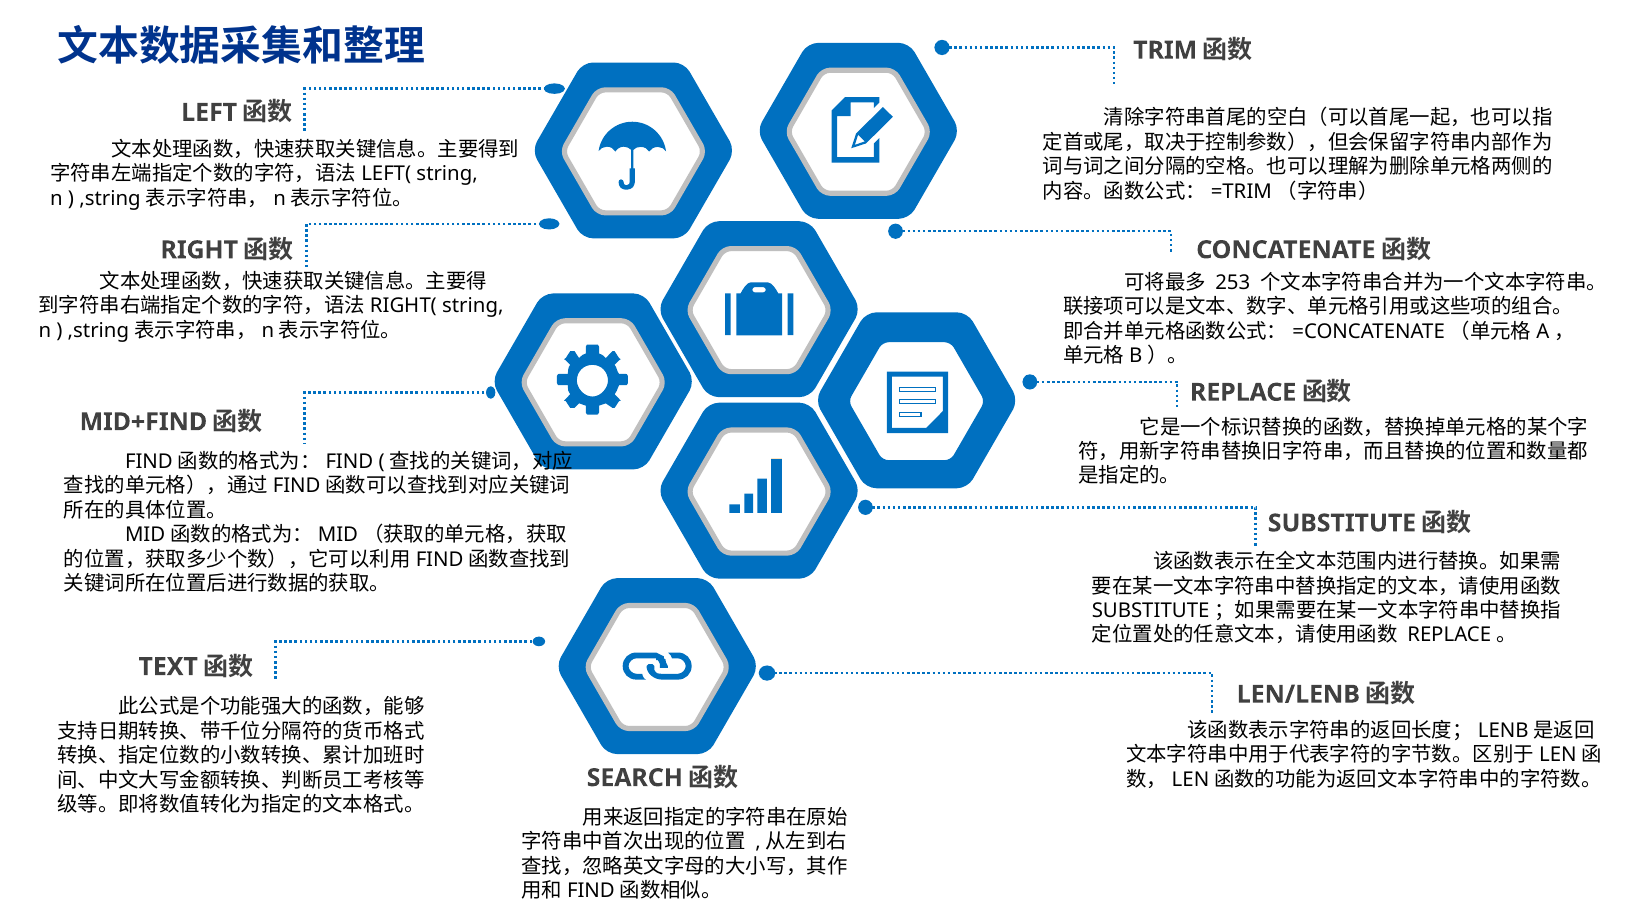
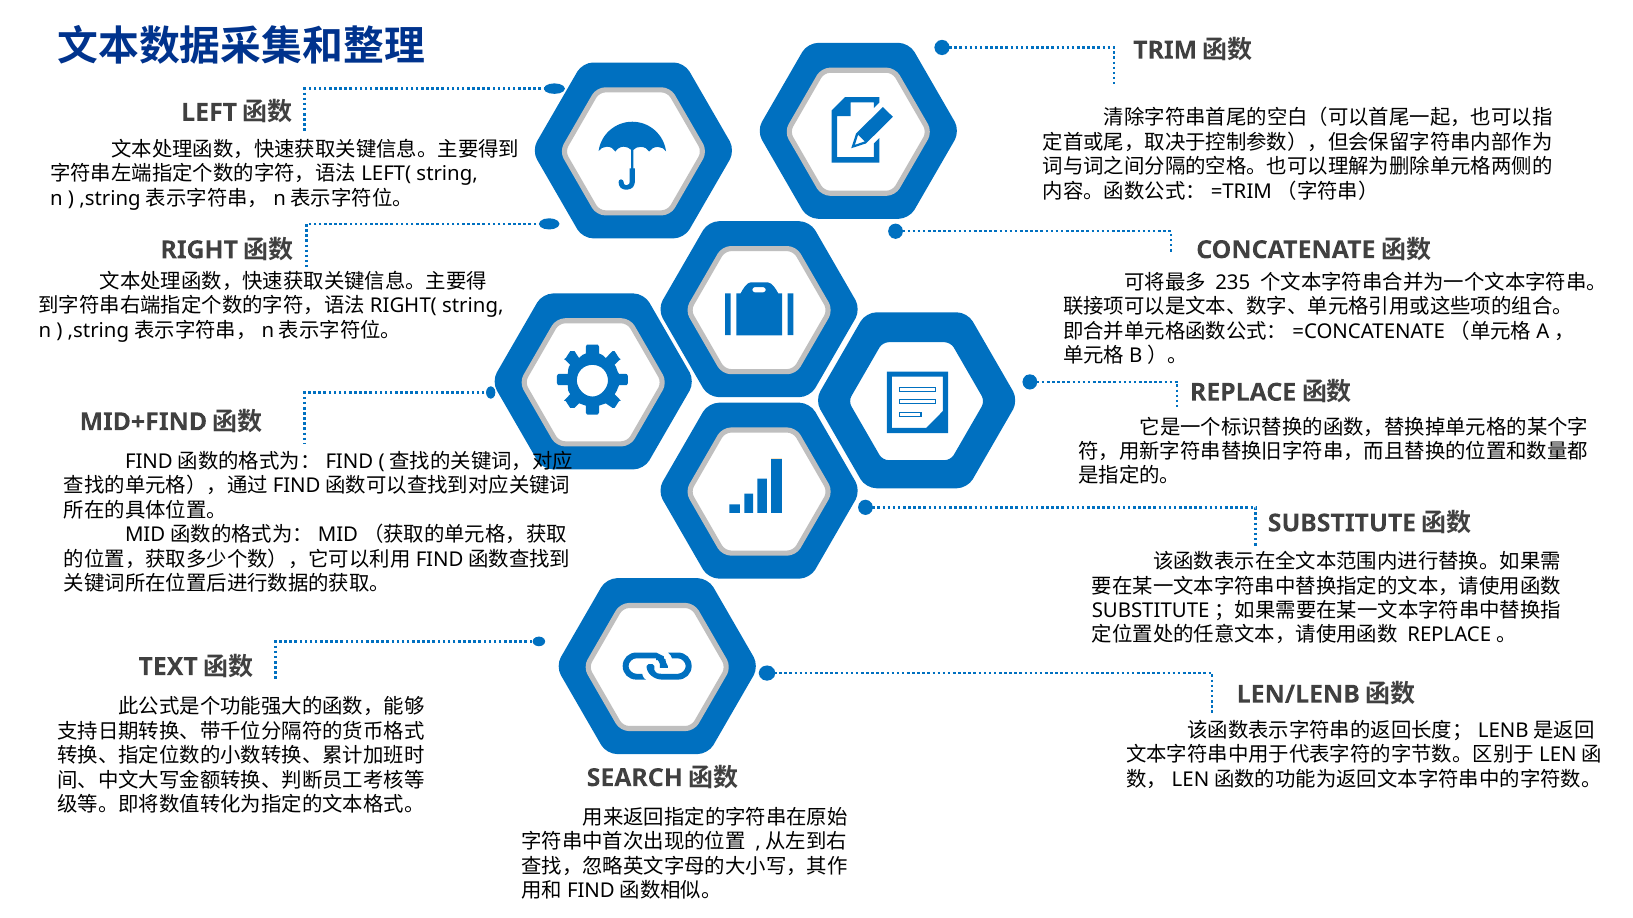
253: 253 -> 235 (1233, 283)
